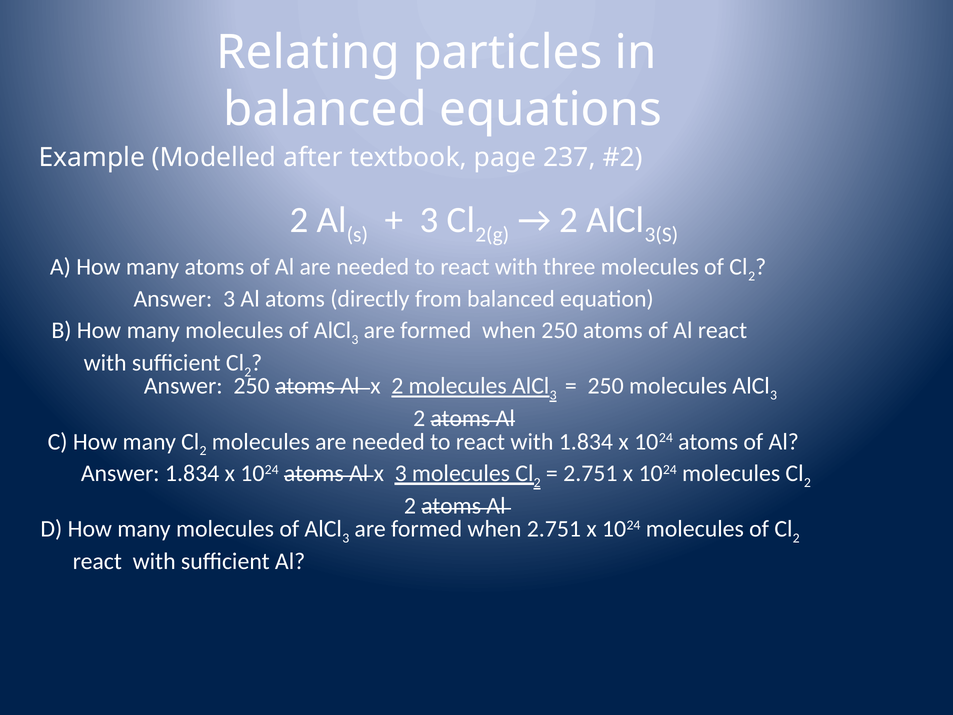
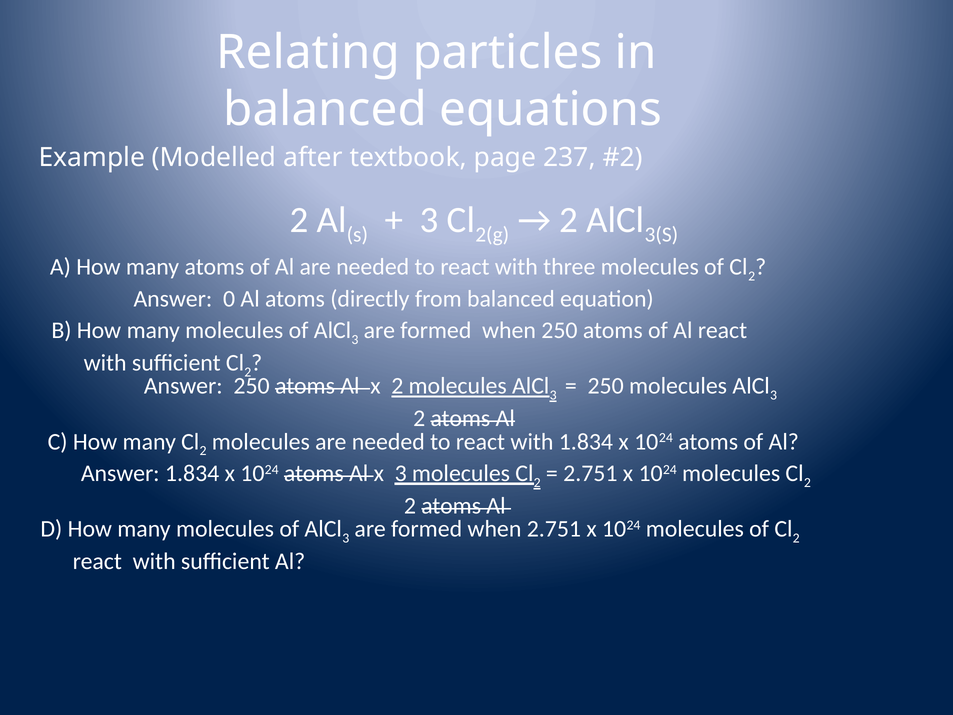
Answer 3: 3 -> 0 (229, 299)
